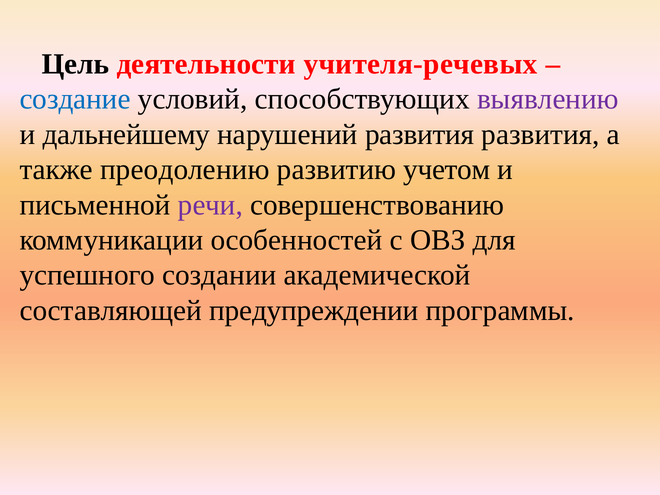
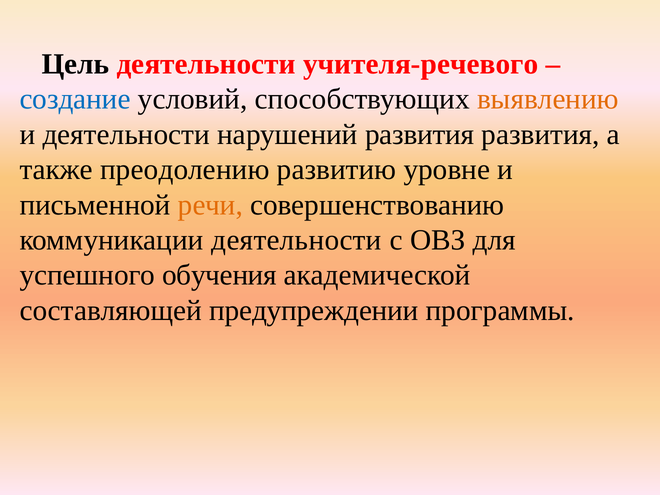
учителя-речевых: учителя-речевых -> учителя-речевого (421, 64)
выявлению colour: purple -> orange (548, 99)
и дальнейшему: дальнейшему -> деятельности (126, 134)
учетом: учетом -> уровне (447, 170)
речи colour: purple -> orange (210, 205)
коммуникации особенностей: особенностей -> деятельности (296, 240)
создании: создании -> обучения (219, 275)
